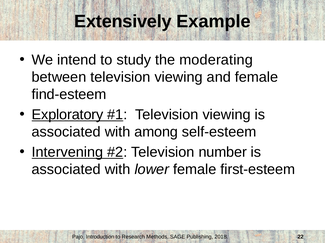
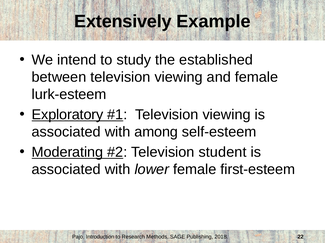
moderating: moderating -> established (216, 60)
find-esteem: find-esteem -> lurk-esteem (69, 95)
Intervening: Intervening -> Moderating (67, 153)
number: number -> student (223, 153)
